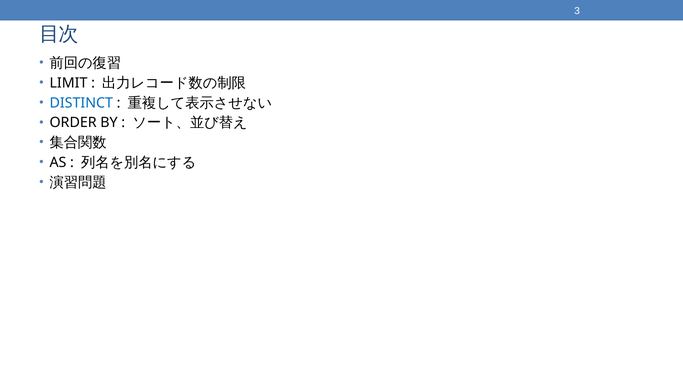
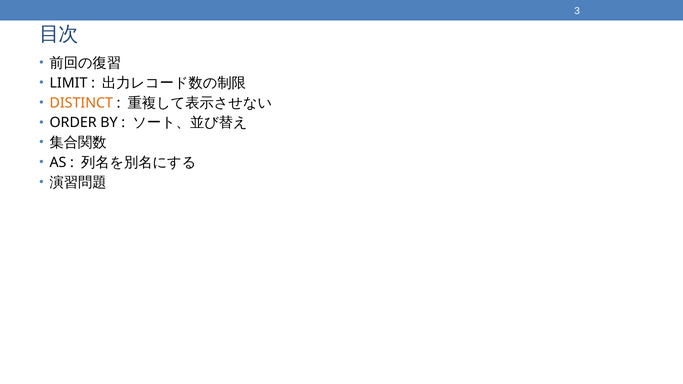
DISTINCT colour: blue -> orange (81, 103)
